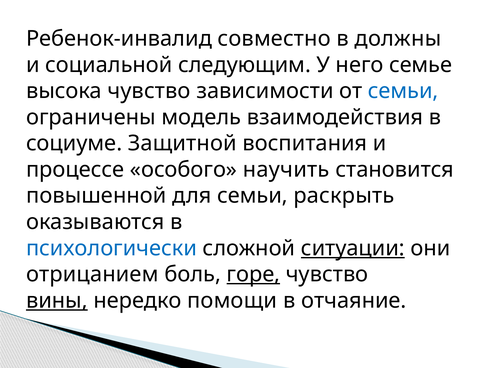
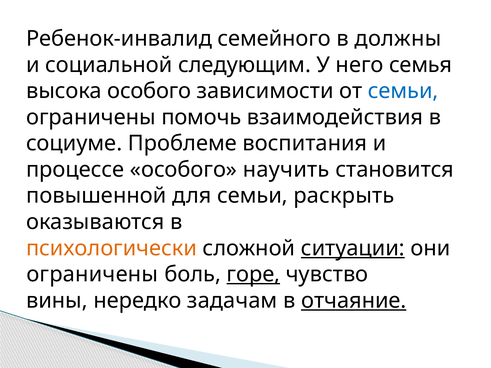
совместно: совместно -> семейного (274, 39)
семье: семье -> семья (421, 65)
высока чувство: чувство -> особого (149, 91)
модель: модель -> помочь (201, 117)
Защитной: Защитной -> Проблеме (182, 144)
психологически colour: blue -> orange (112, 248)
отрицанием: отрицанием -> ограничены (92, 275)
вины underline: present -> none (57, 301)
помощи: помощи -> задачам (232, 301)
отчаяние underline: none -> present (354, 301)
